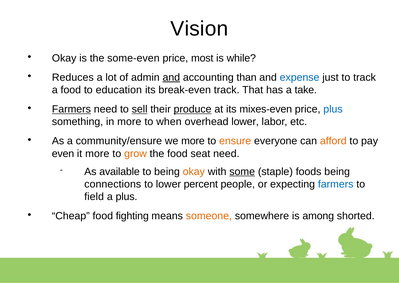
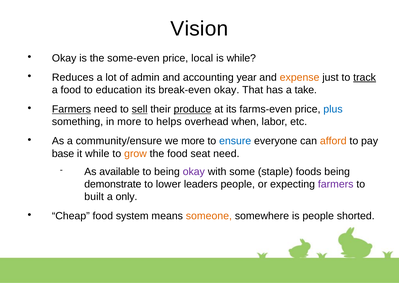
most: most -> local (202, 58)
and underline: present -> none (171, 77)
than: than -> year (247, 77)
expense colour: blue -> orange (300, 77)
track underline: none -> present (365, 77)
break-even track: track -> okay (227, 90)
mixes-even: mixes-even -> farms-even (266, 109)
when: when -> helps (169, 122)
overhead lower: lower -> when (245, 122)
ensure colour: orange -> blue (235, 141)
even: even -> base (63, 154)
it more: more -> while (97, 154)
okay colour: orange -> purple (194, 172)
some underline: present -> none (242, 172)
connections: connections -> demonstrate (113, 184)
percent: percent -> leaders (201, 184)
farmers colour: blue -> purple (336, 184)
field: field -> built (94, 197)
a plus: plus -> only (127, 197)
fighting: fighting -> system (132, 216)
is among: among -> people (318, 216)
